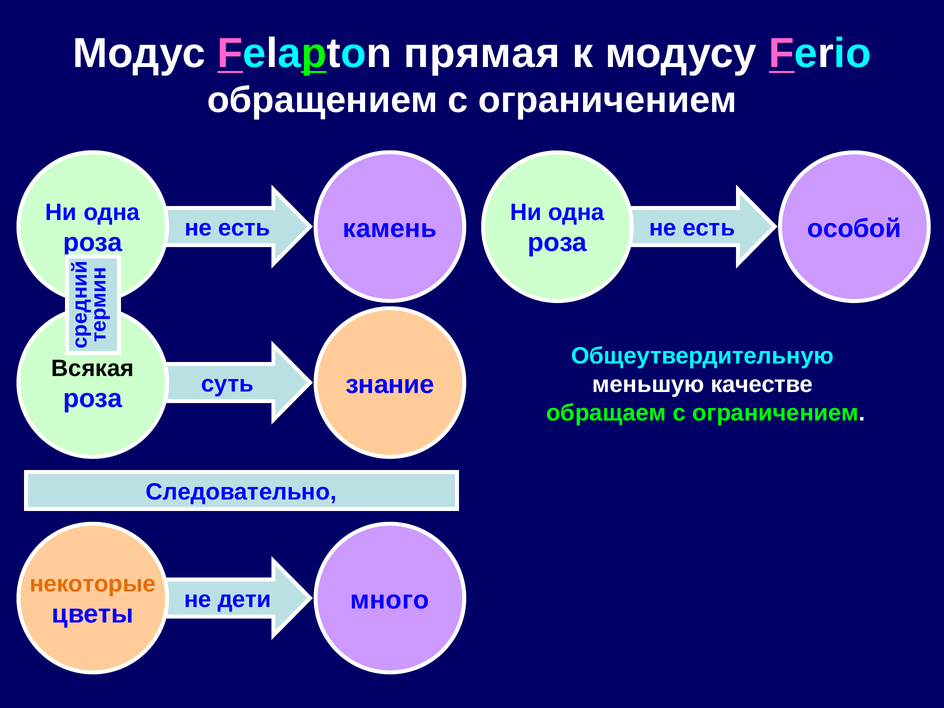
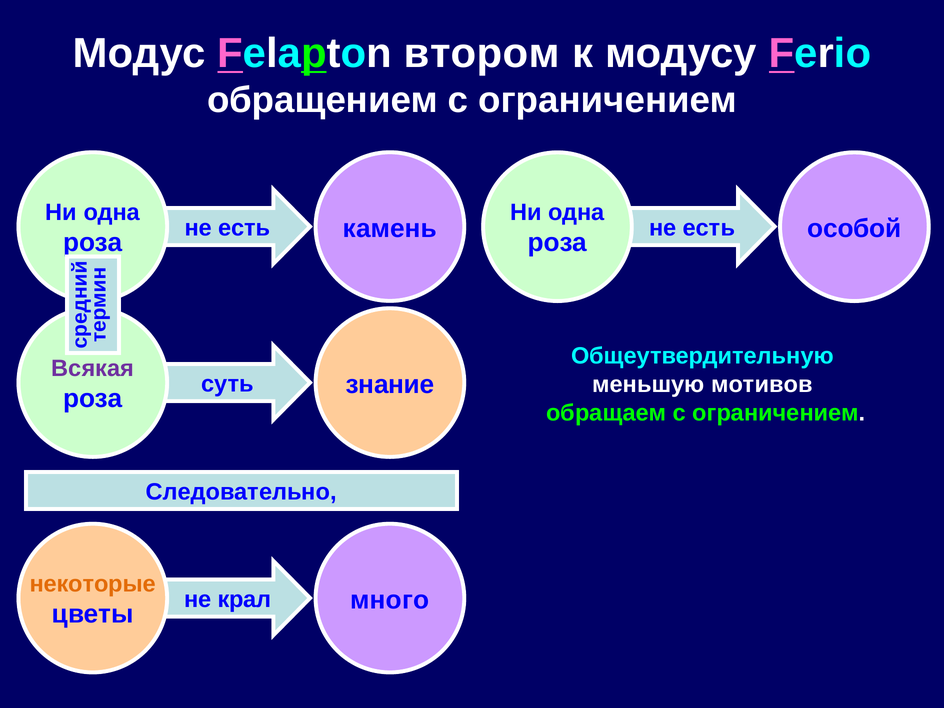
прямая: прямая -> втором (482, 53)
Всякая colour: black -> purple (93, 368)
качестве: качестве -> мотивов (762, 384)
дети: дети -> крал (244, 600)
